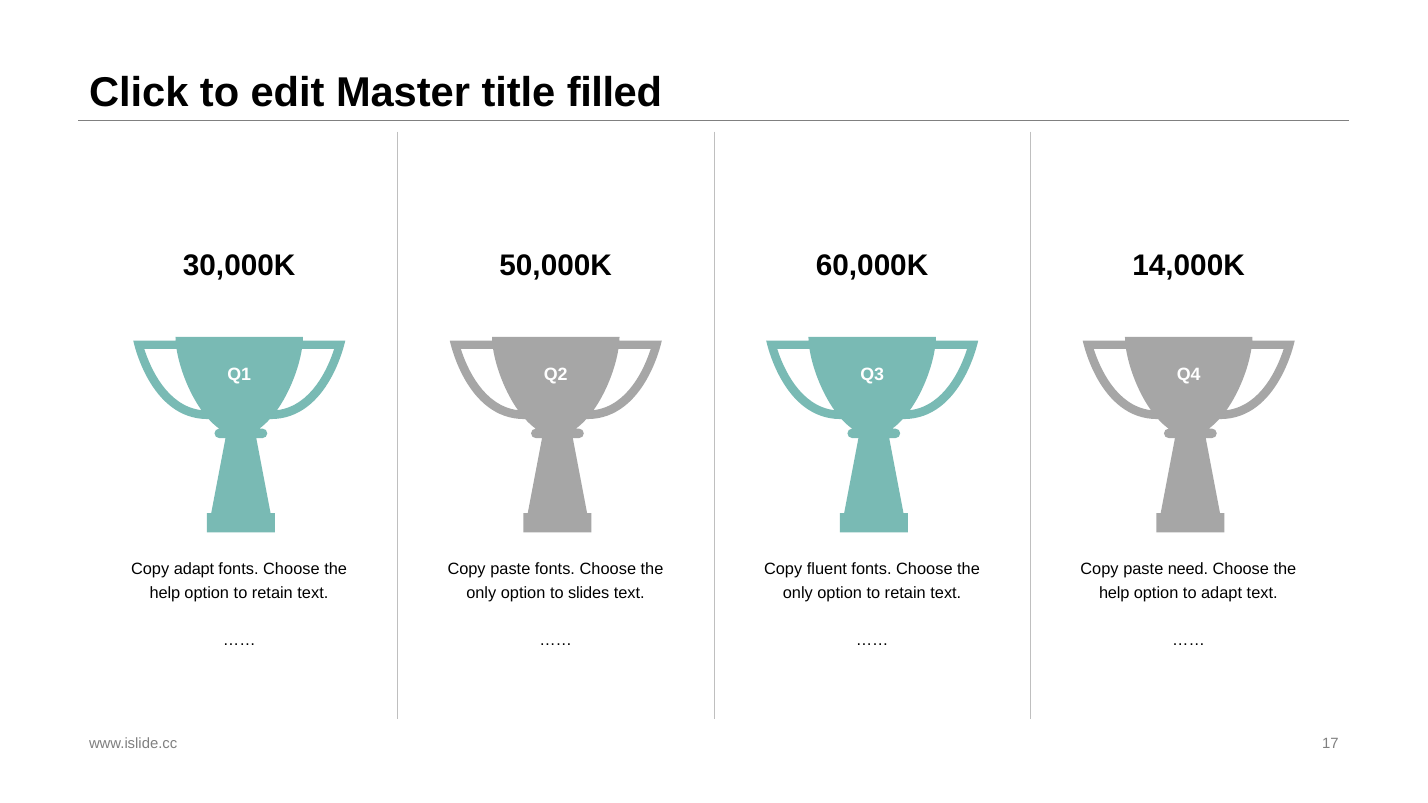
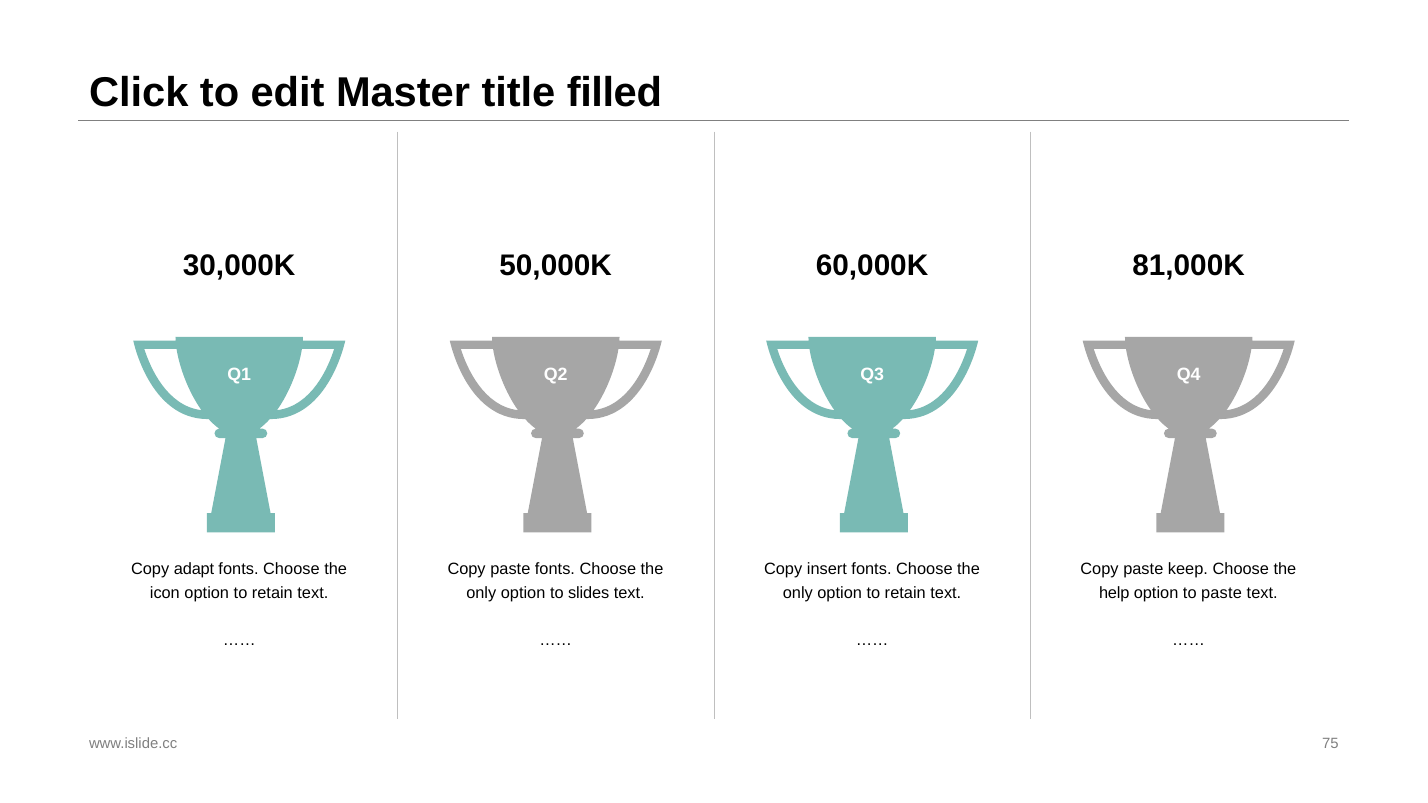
14,000K: 14,000K -> 81,000K (1189, 265)
fluent: fluent -> insert (827, 569)
need: need -> keep (1188, 569)
help: help -> icon (165, 593)
to adapt: adapt -> paste (1222, 593)
17: 17 -> 75 (1330, 744)
